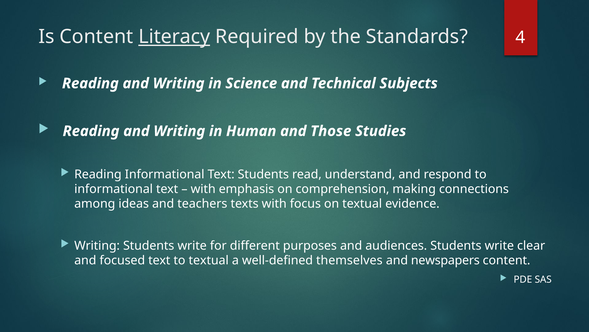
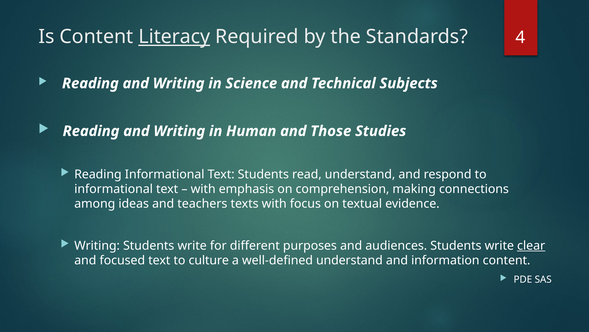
clear underline: none -> present (531, 245)
to textual: textual -> culture (209, 260)
well-defined themselves: themselves -> understand (349, 260)
newspapers: newspapers -> information (445, 260)
